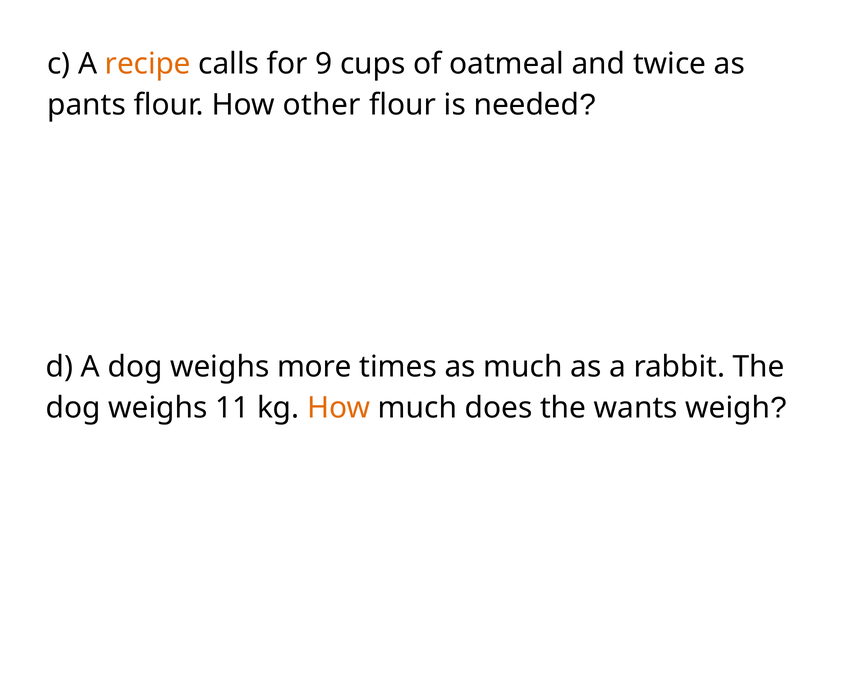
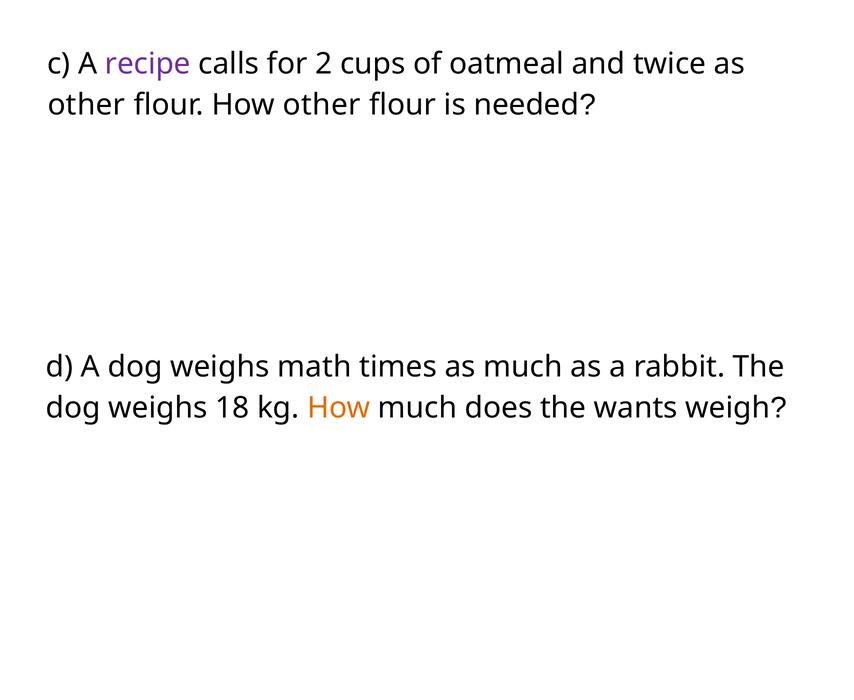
recipe colour: orange -> purple (148, 64)
9: 9 -> 2 (324, 64)
pants: pants -> other (86, 105)
more: more -> math (314, 367)
11: 11 -> 18 (232, 408)
